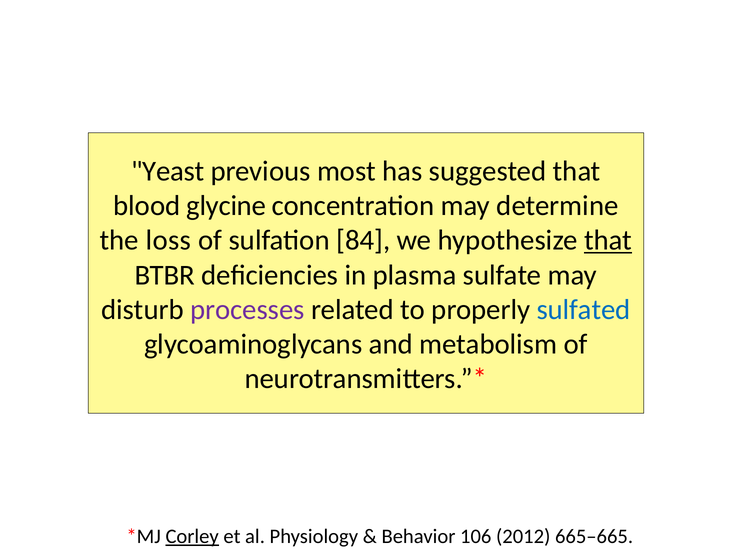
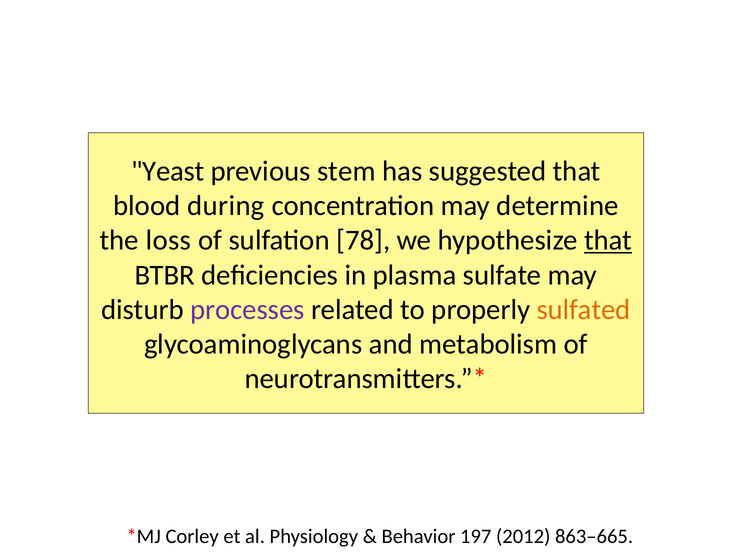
most: most -> stem (346, 171)
glycine: glycine -> during (226, 206)
84: 84 -> 78 (363, 240)
sulfated colour: blue -> orange (584, 309)
Corley underline: present -> none (192, 536)
106: 106 -> 197 (476, 536)
665–665: 665–665 -> 863–665 (594, 536)
